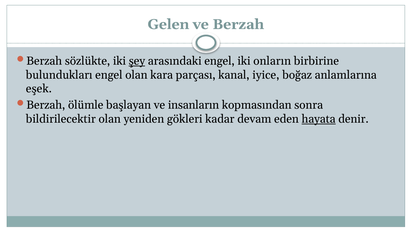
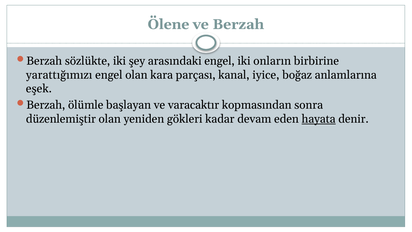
Gelen: Gelen -> Ölene (168, 24)
şey underline: present -> none (137, 61)
bulundukları: bulundukları -> yarattığımızı (59, 75)
insanların: insanların -> varacaktır (194, 105)
bildirilecektir: bildirilecektir -> düzenlemiştir (61, 119)
